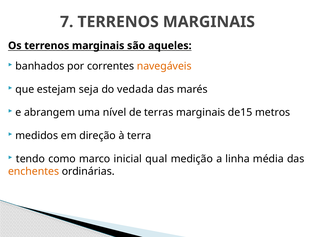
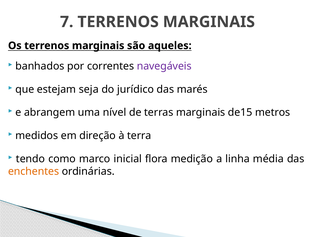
navegáveis colour: orange -> purple (164, 66)
vedada: vedada -> jurídico (136, 89)
qual: qual -> flora (156, 158)
